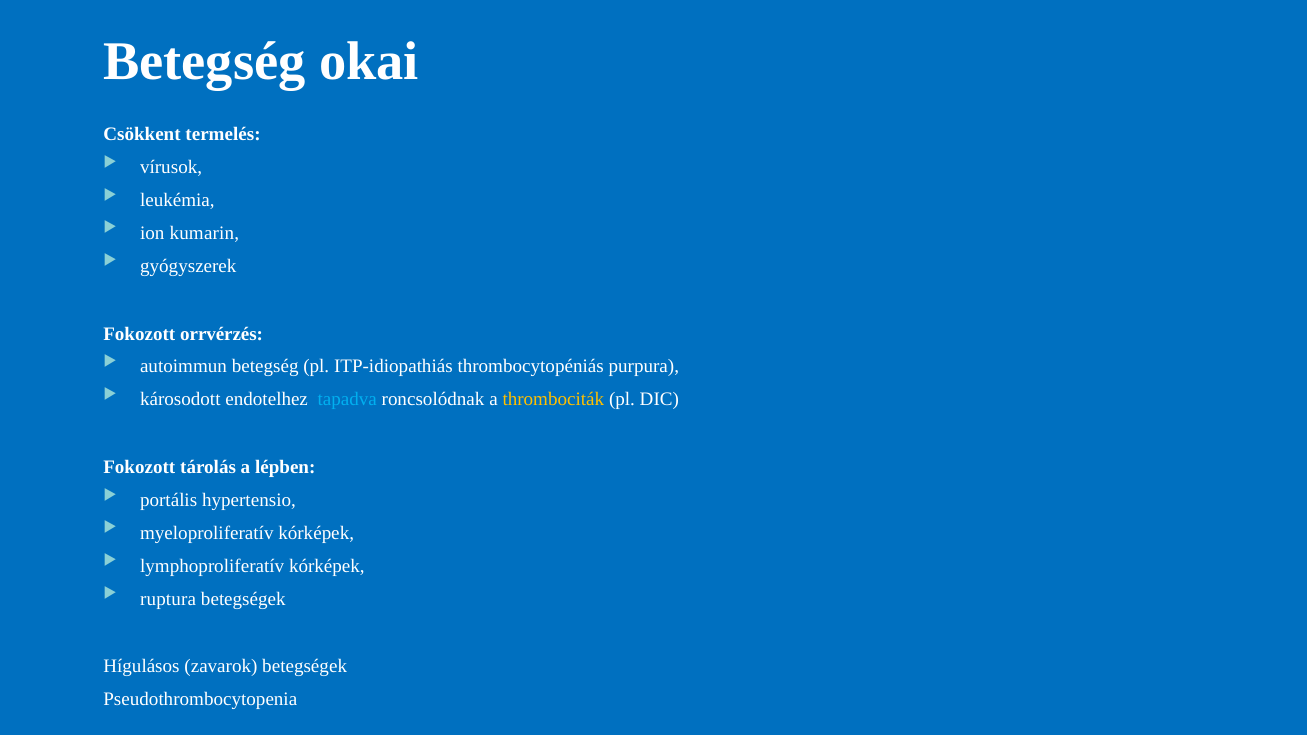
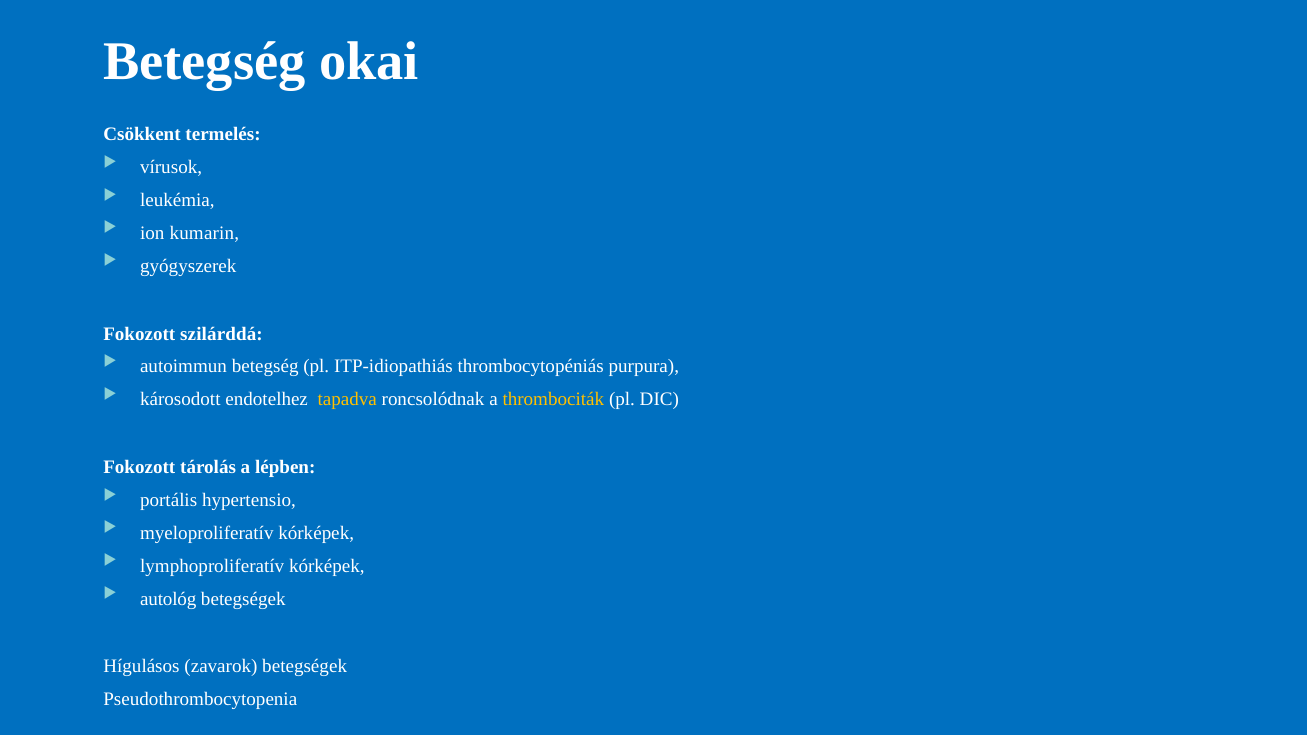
orrvérzés: orrvérzés -> szilárddá (221, 334)
tapadva colour: light blue -> yellow (347, 400)
ruptura: ruptura -> autológ (168, 599)
